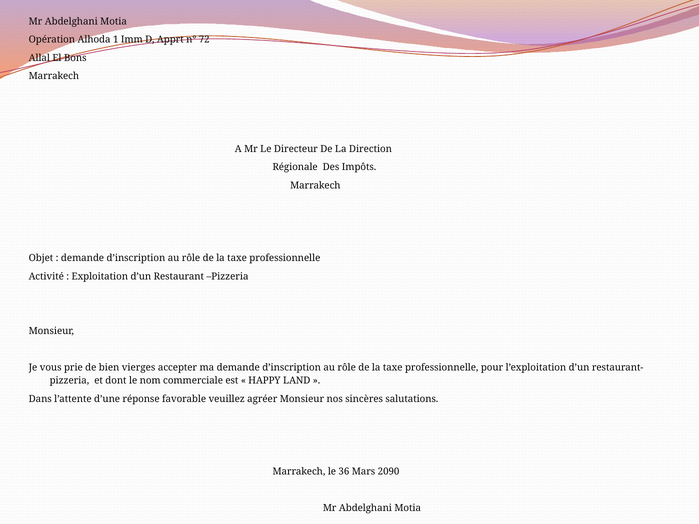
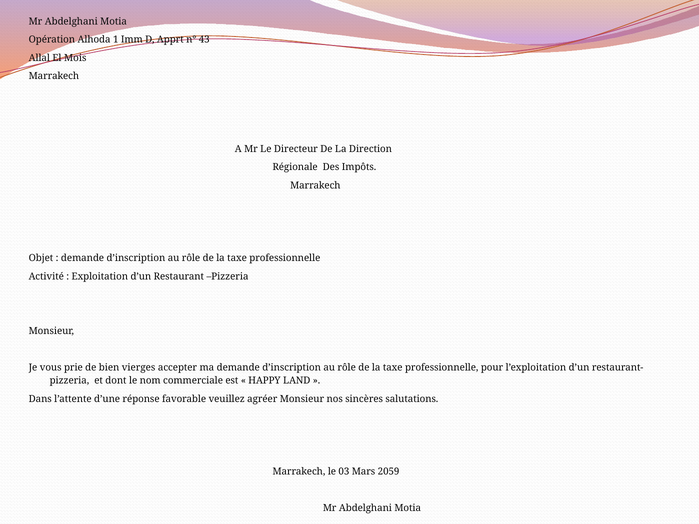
72: 72 -> 43 (204, 40)
Bons: Bons -> Mois (75, 58)
36: 36 -> 03 (344, 472)
2090: 2090 -> 2059 (389, 472)
